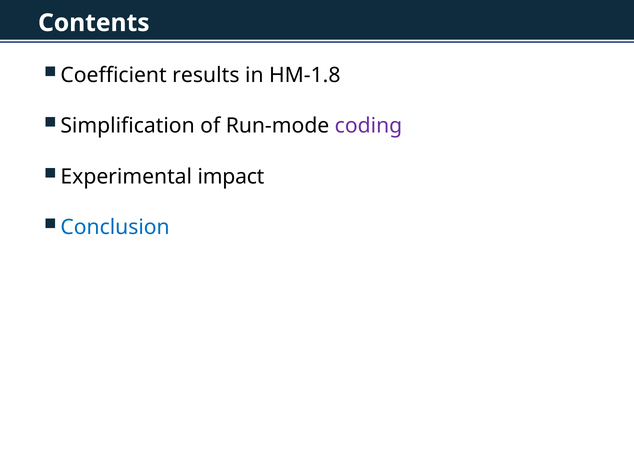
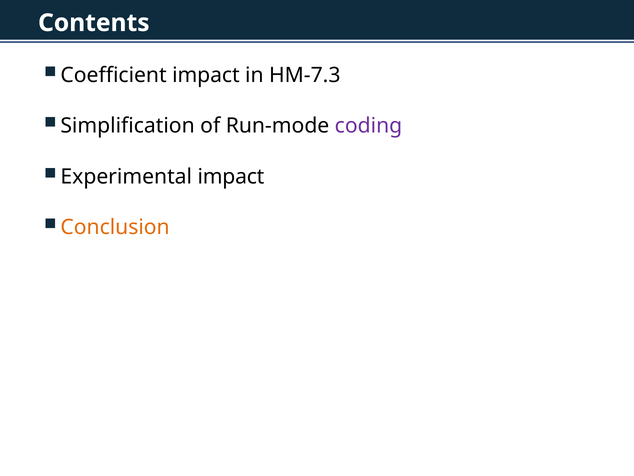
Coefficient results: results -> impact (206, 75)
HM-1.8: HM-1.8 -> HM-7.3 (305, 75)
Conclusion colour: blue -> orange (115, 227)
